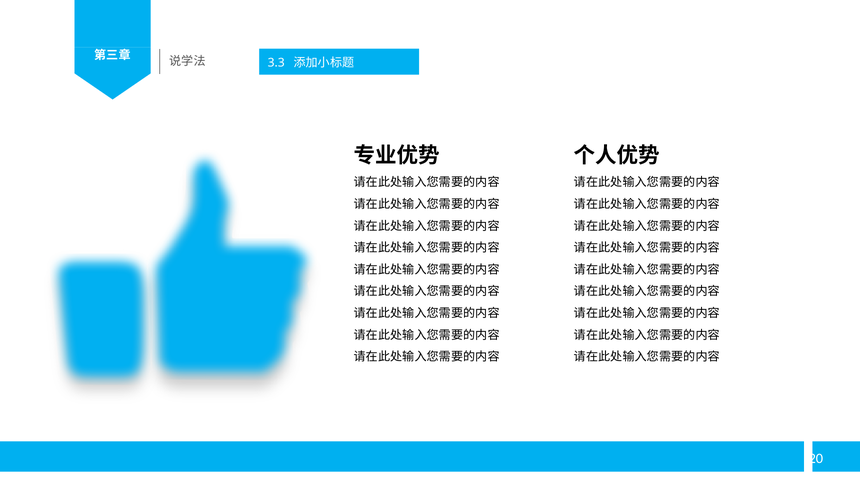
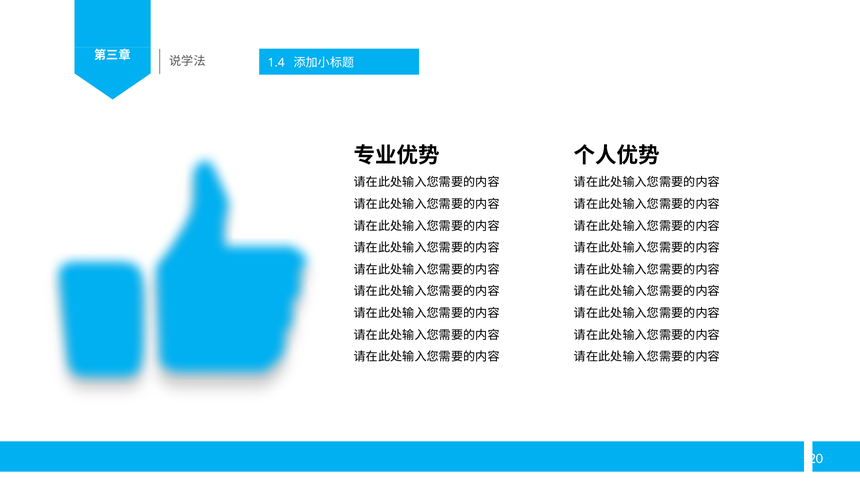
3.3: 3.3 -> 1.4 (276, 63)
